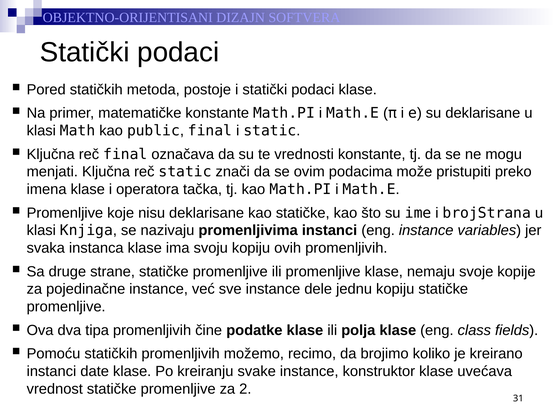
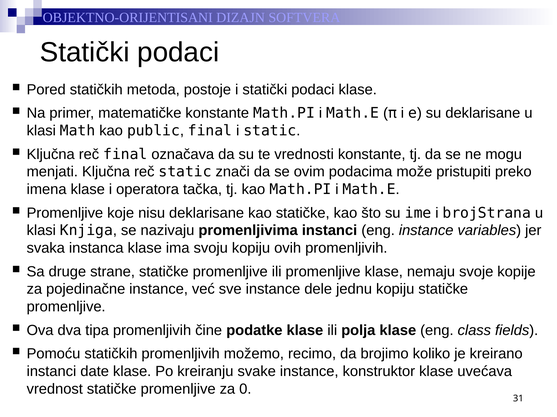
2: 2 -> 0 (245, 390)
